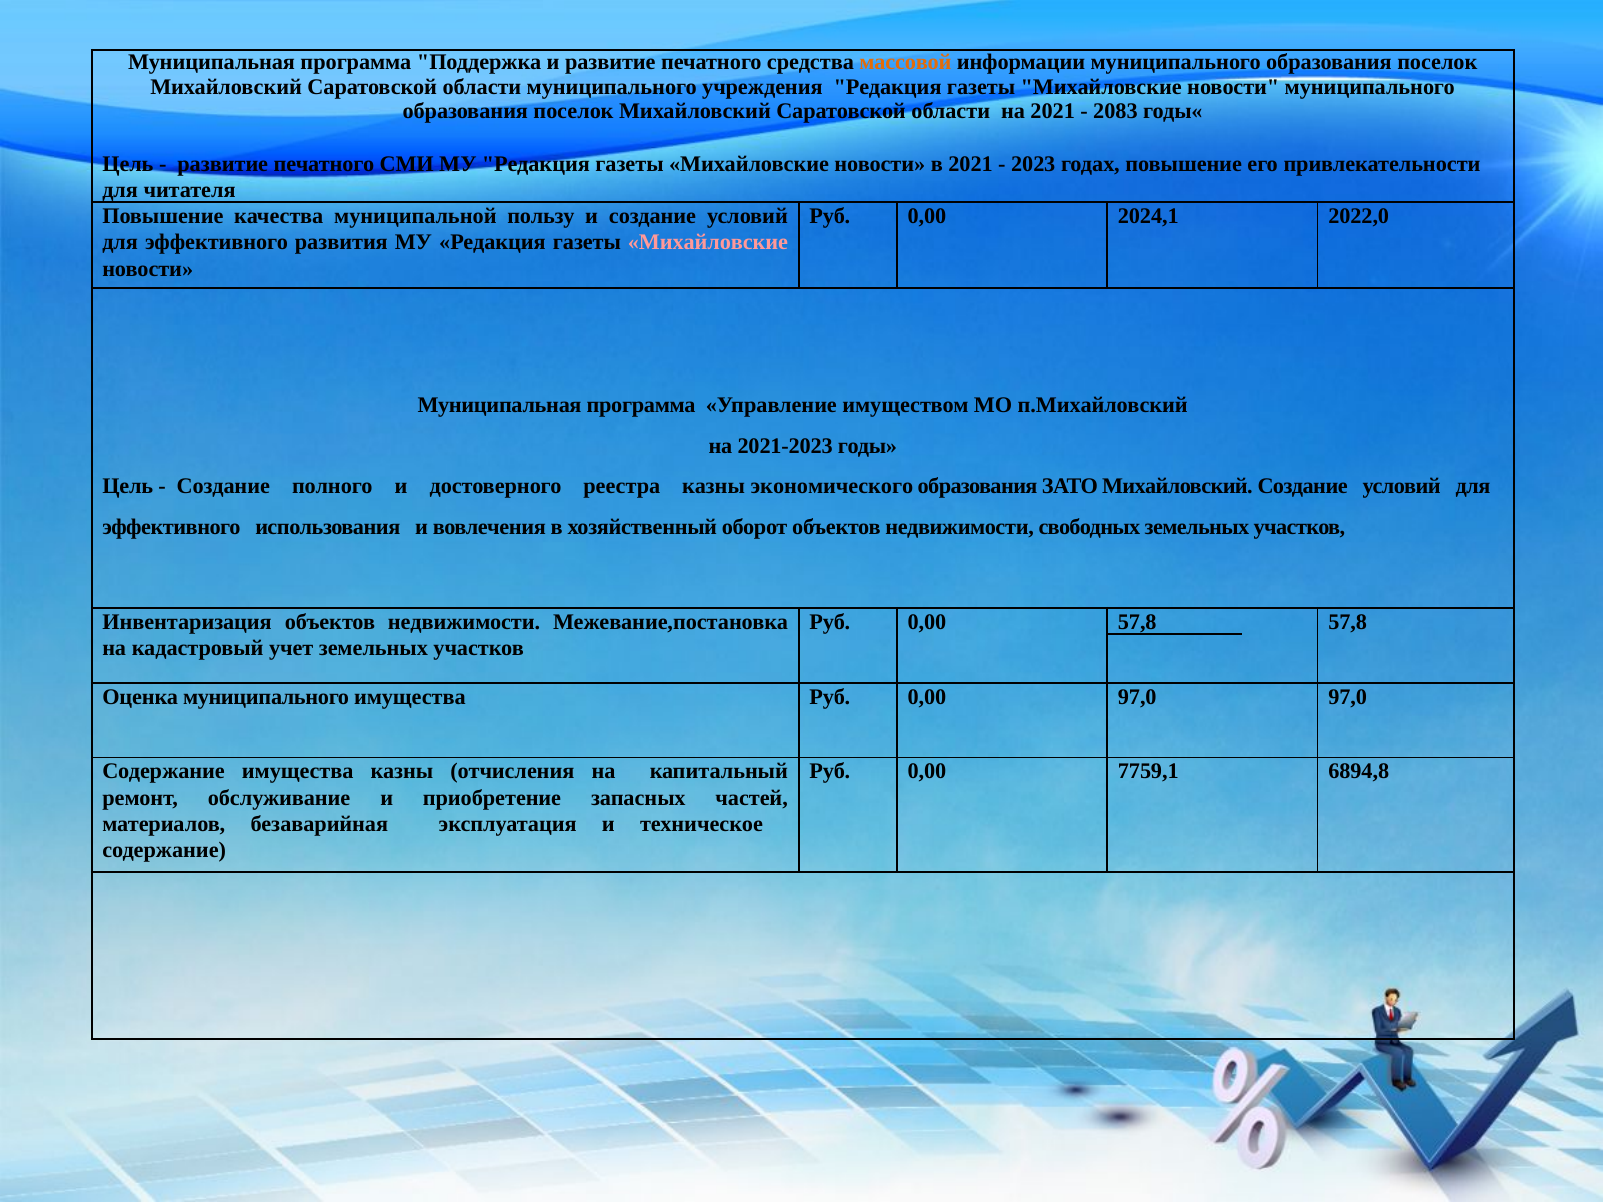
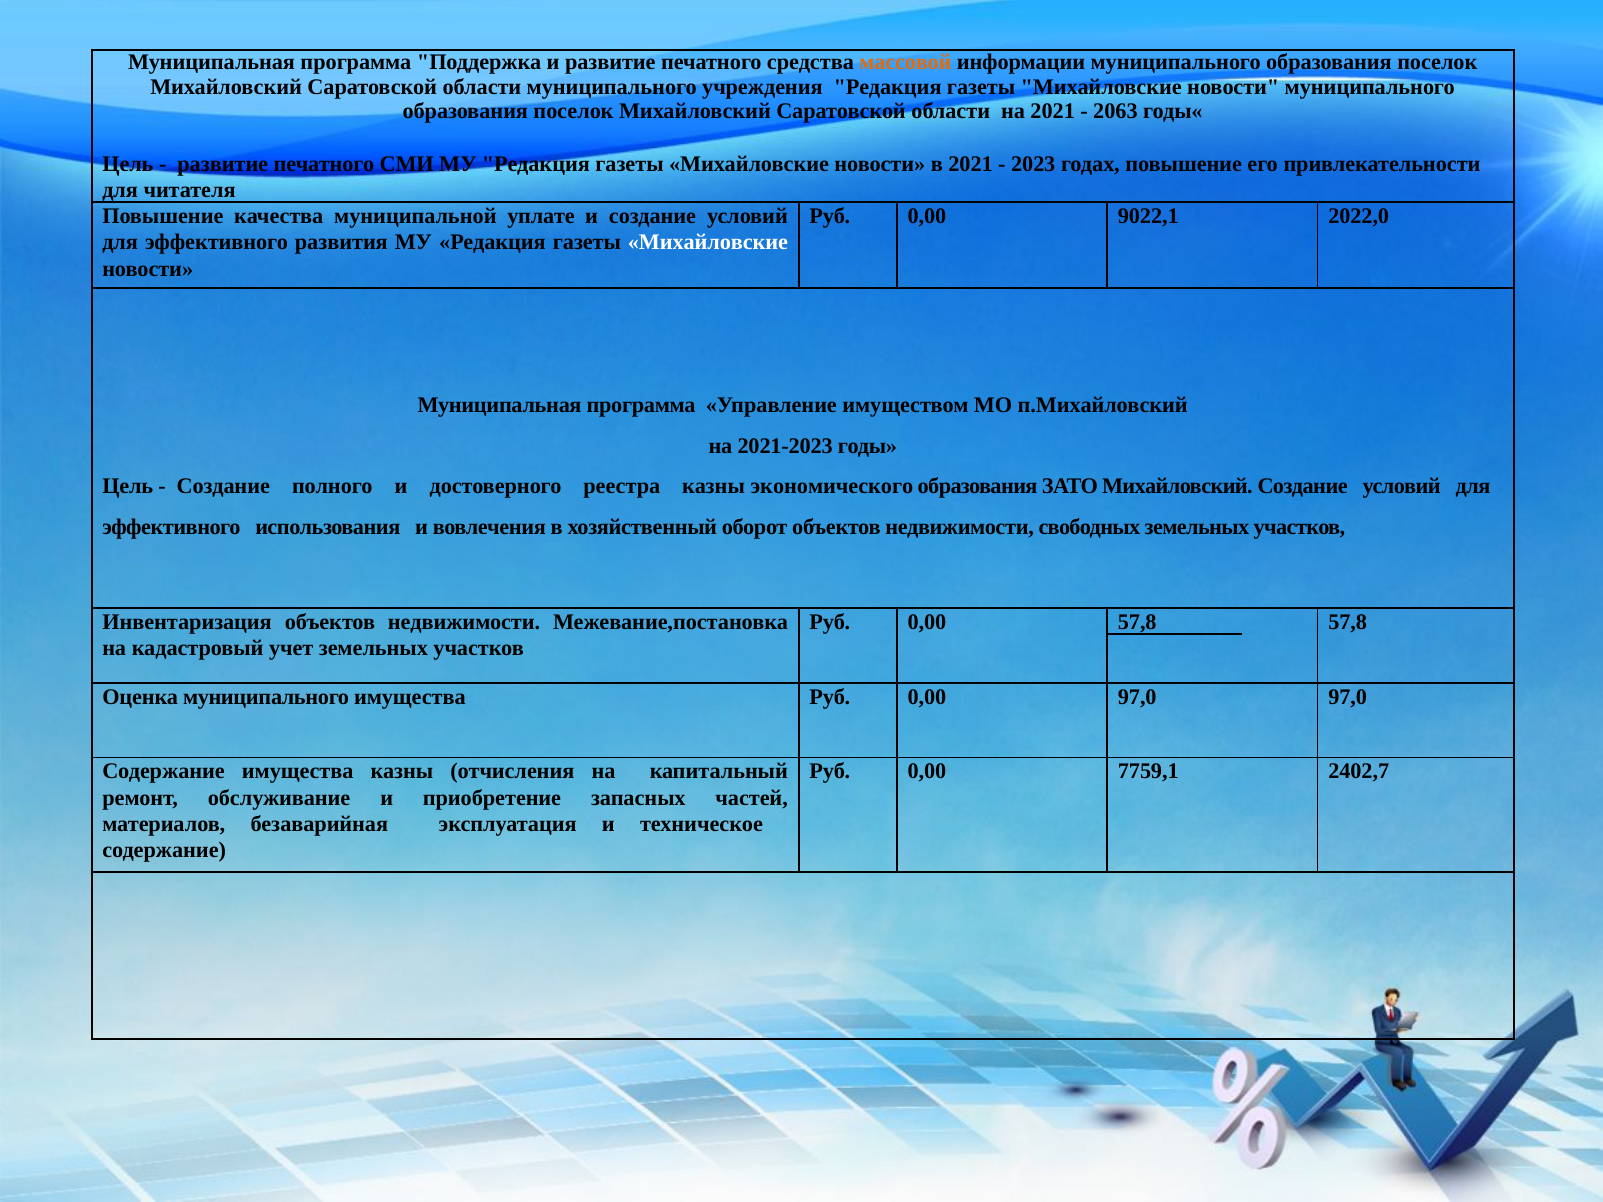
2083: 2083 -> 2063 (1115, 111)
пользу: пользу -> уплате (541, 216)
2024,1: 2024,1 -> 9022,1 (1148, 216)
Михайловские colour: pink -> white (708, 243)
6894,8: 6894,8 -> 2402,7 (1359, 772)
